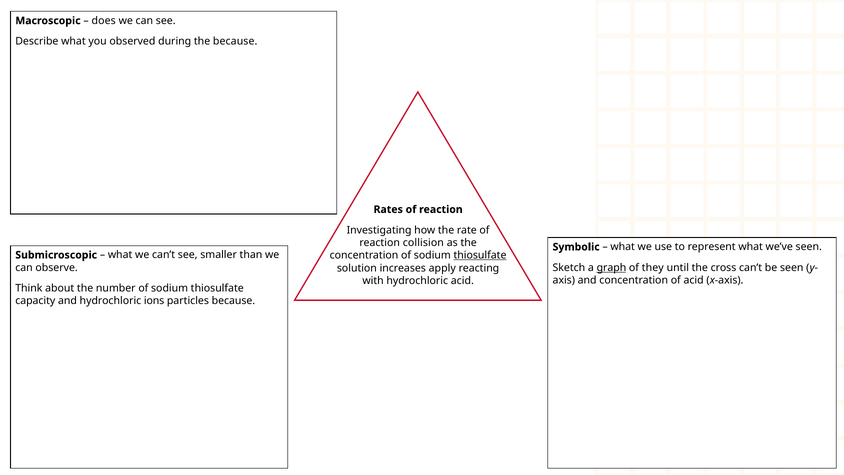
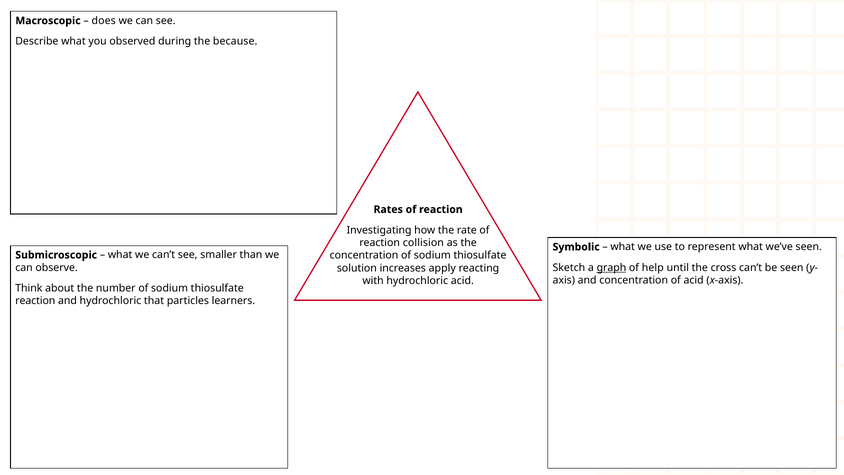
thiosulfate underline: present -> none (480, 255)
they: they -> help (653, 267)
capacity: capacity -> reaction (35, 301)
ions: ions -> that (154, 301)
particles because: because -> learners (233, 301)
